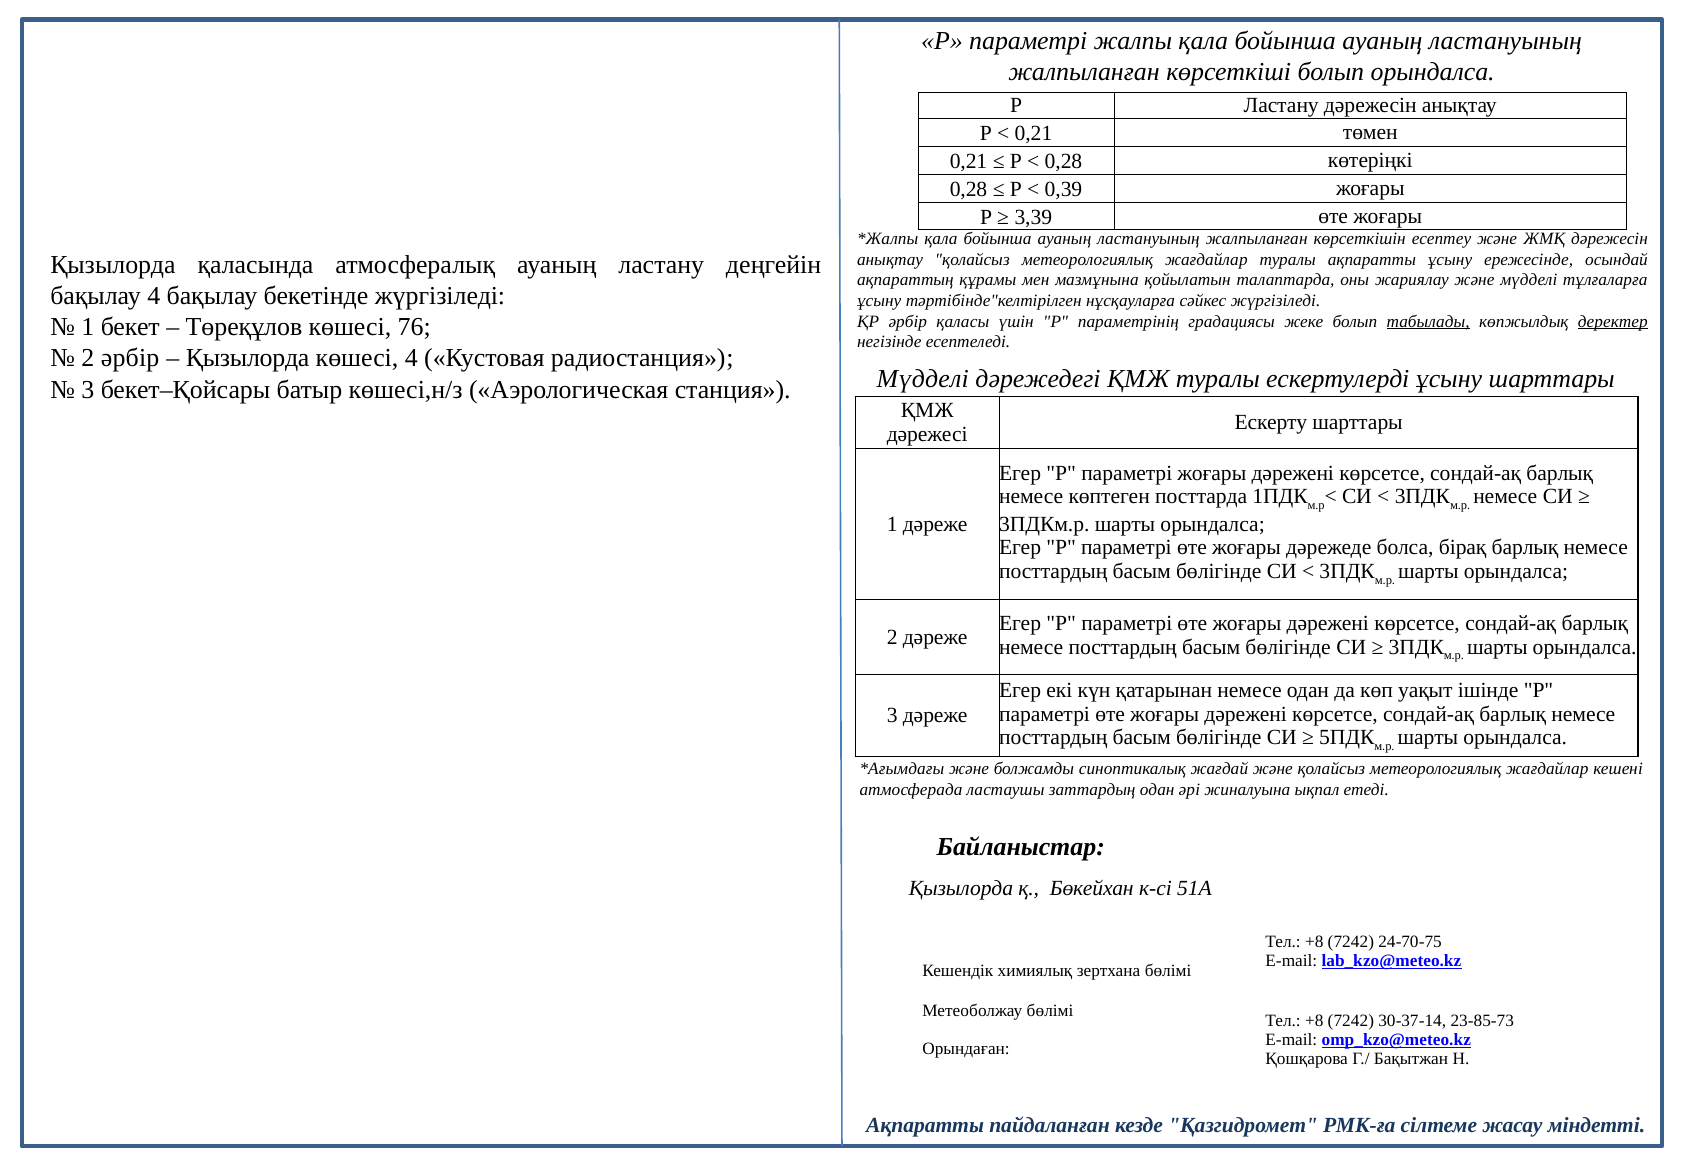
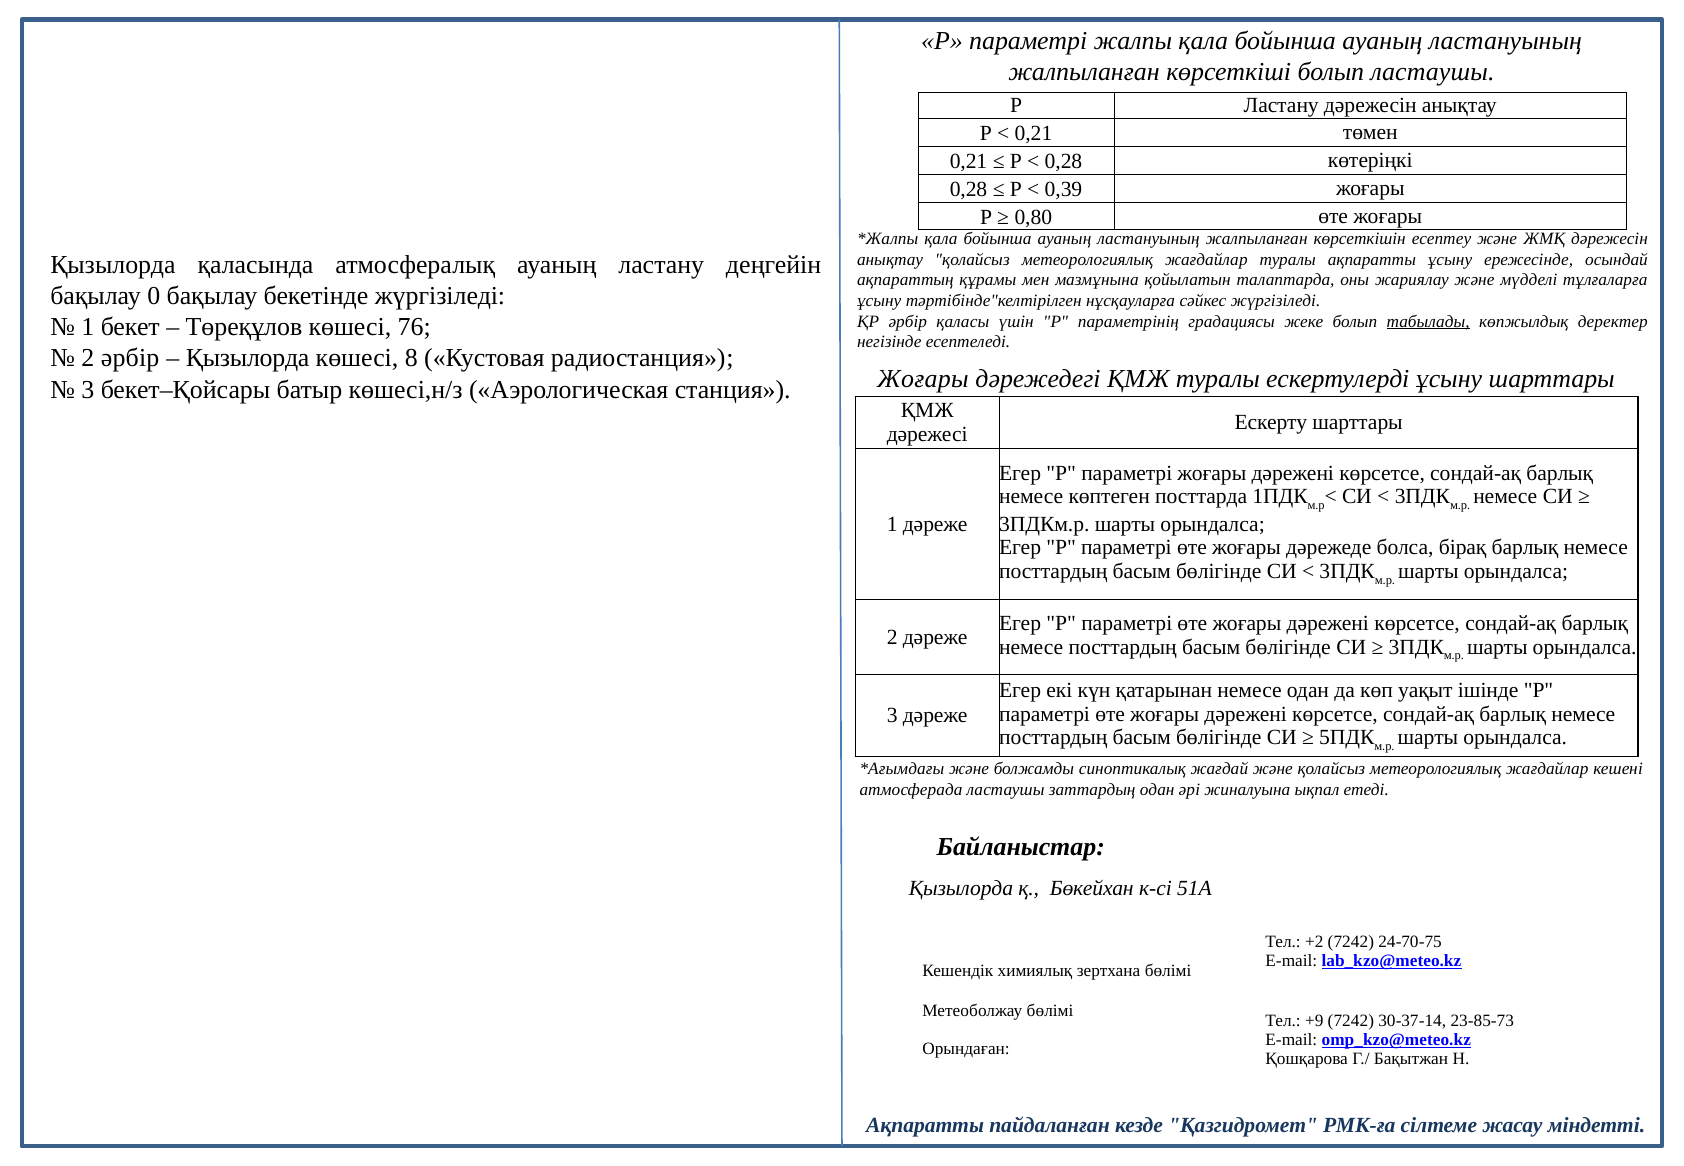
болып орындалса: орындалса -> ластаушы (1433, 72)
3,39: 3,39 -> 0,80 (1033, 217)
бақылау 4: 4 -> 0 (154, 296)
деректер underline: present -> none (1613, 321)
көшесі 4: 4 -> 8 (411, 358)
Мүдделі: Мүдделі -> Жоғары (923, 379)
+8: +8 -> +2 (1314, 942)
+8: +8 -> +9 (1314, 1020)
